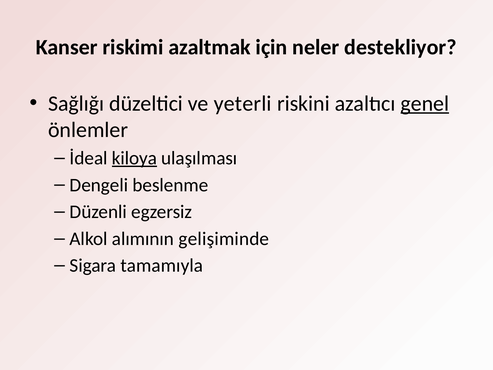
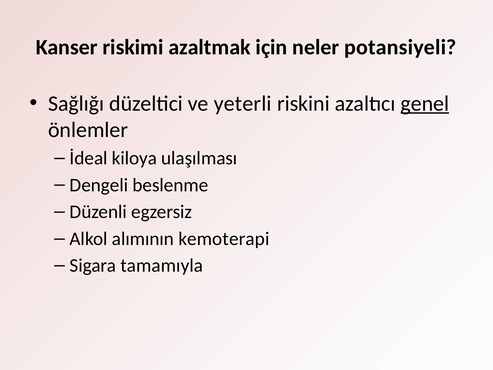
destekliyor: destekliyor -> potansiyeli (400, 47)
kiloya underline: present -> none (134, 158)
gelişiminde: gelişiminde -> kemoterapi (224, 239)
